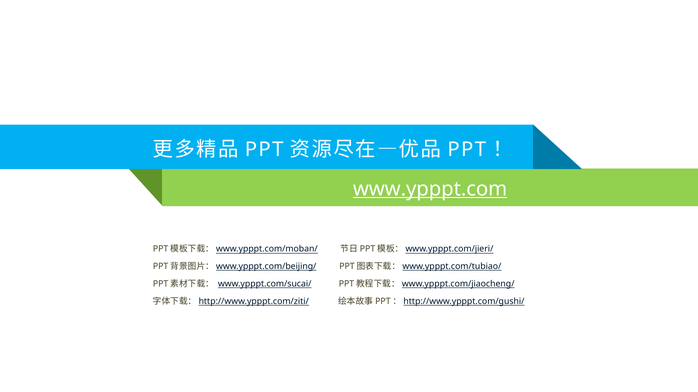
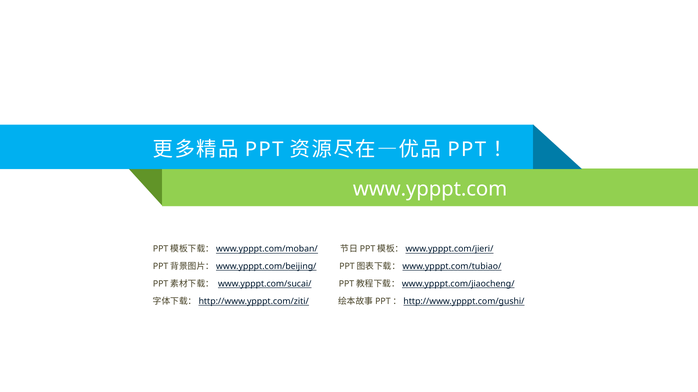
www.ypppt.com underline: present -> none (430, 189)
